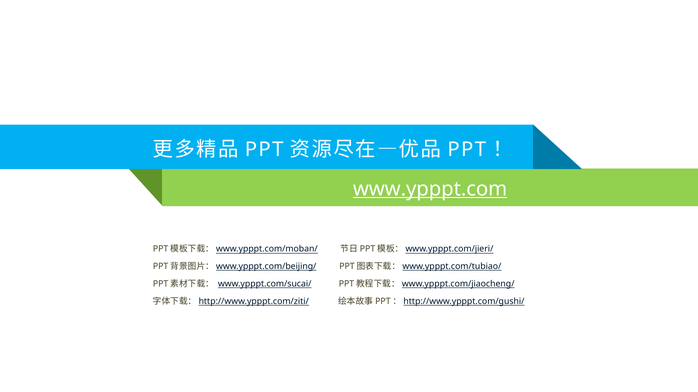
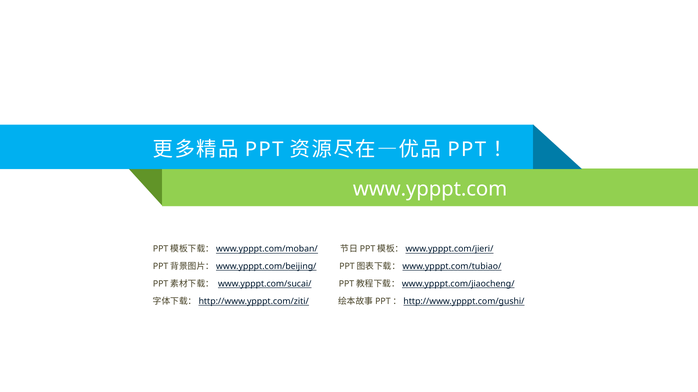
www.ypppt.com underline: present -> none (430, 189)
